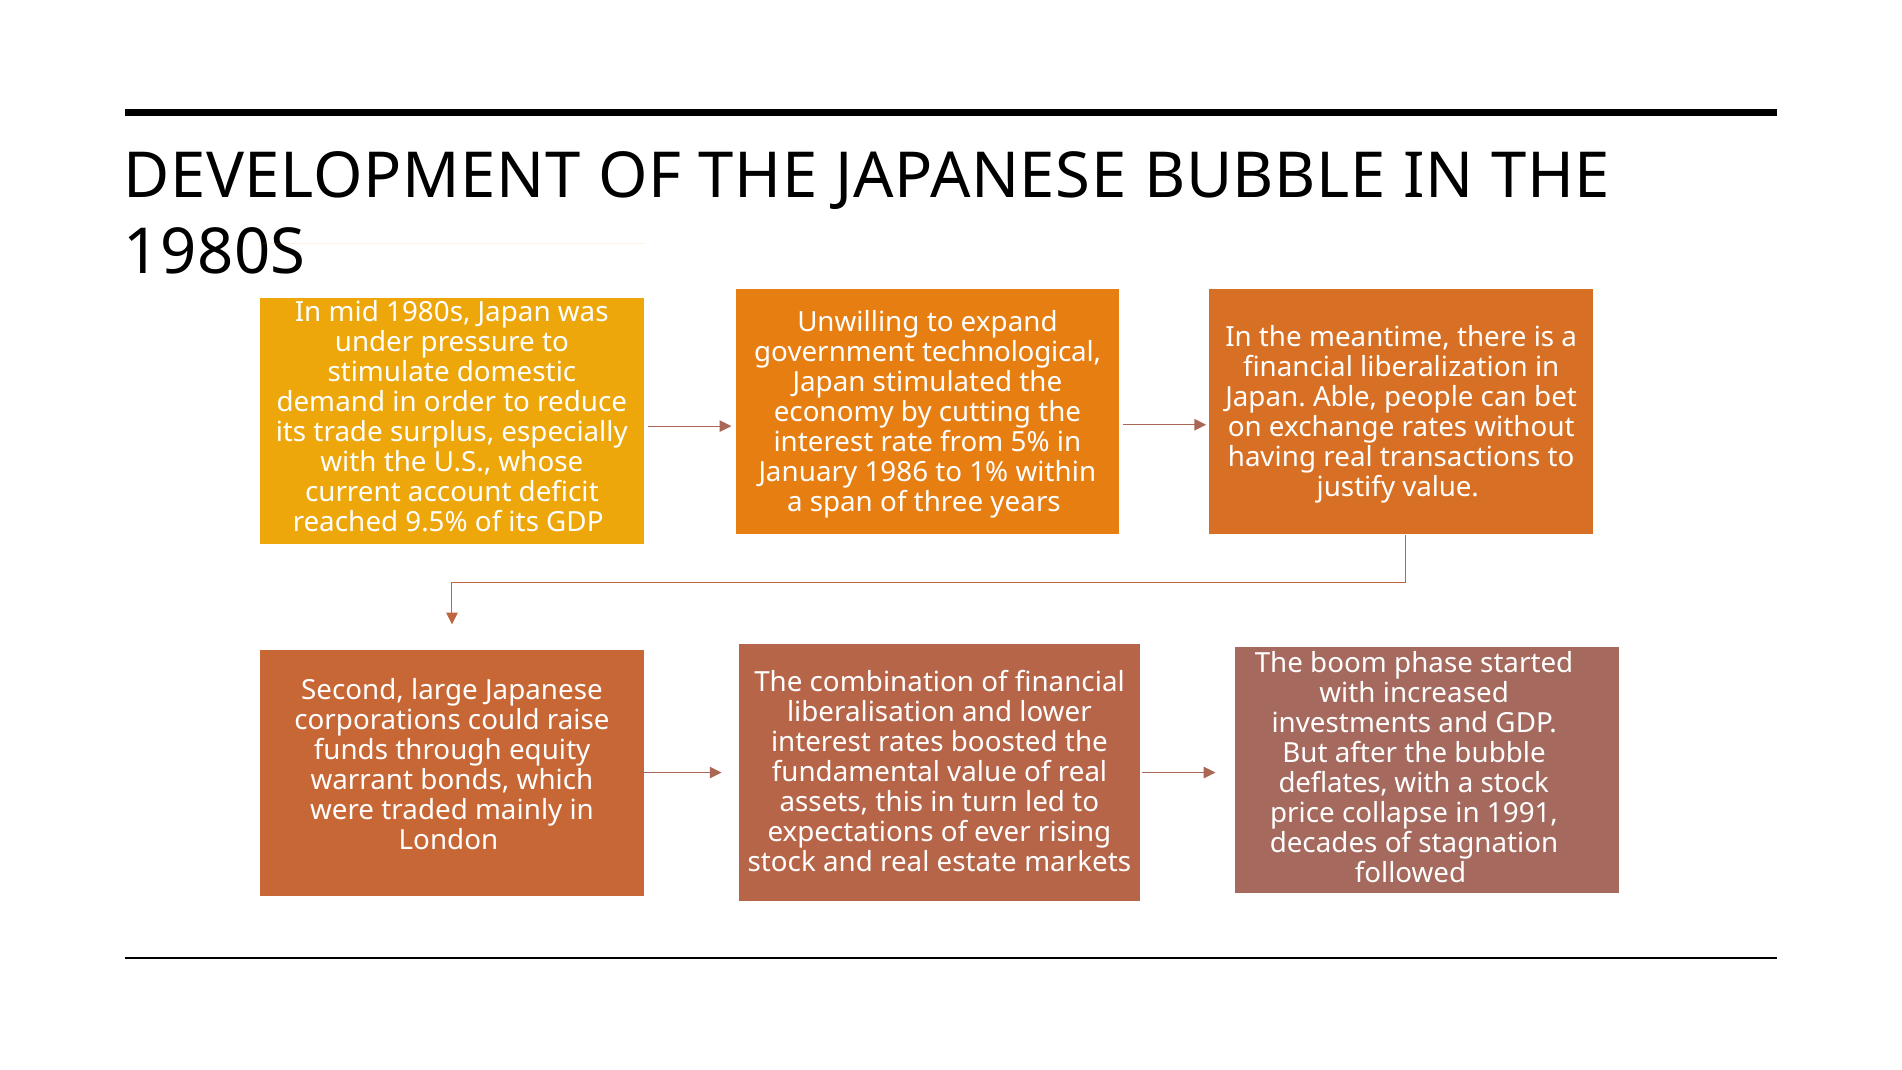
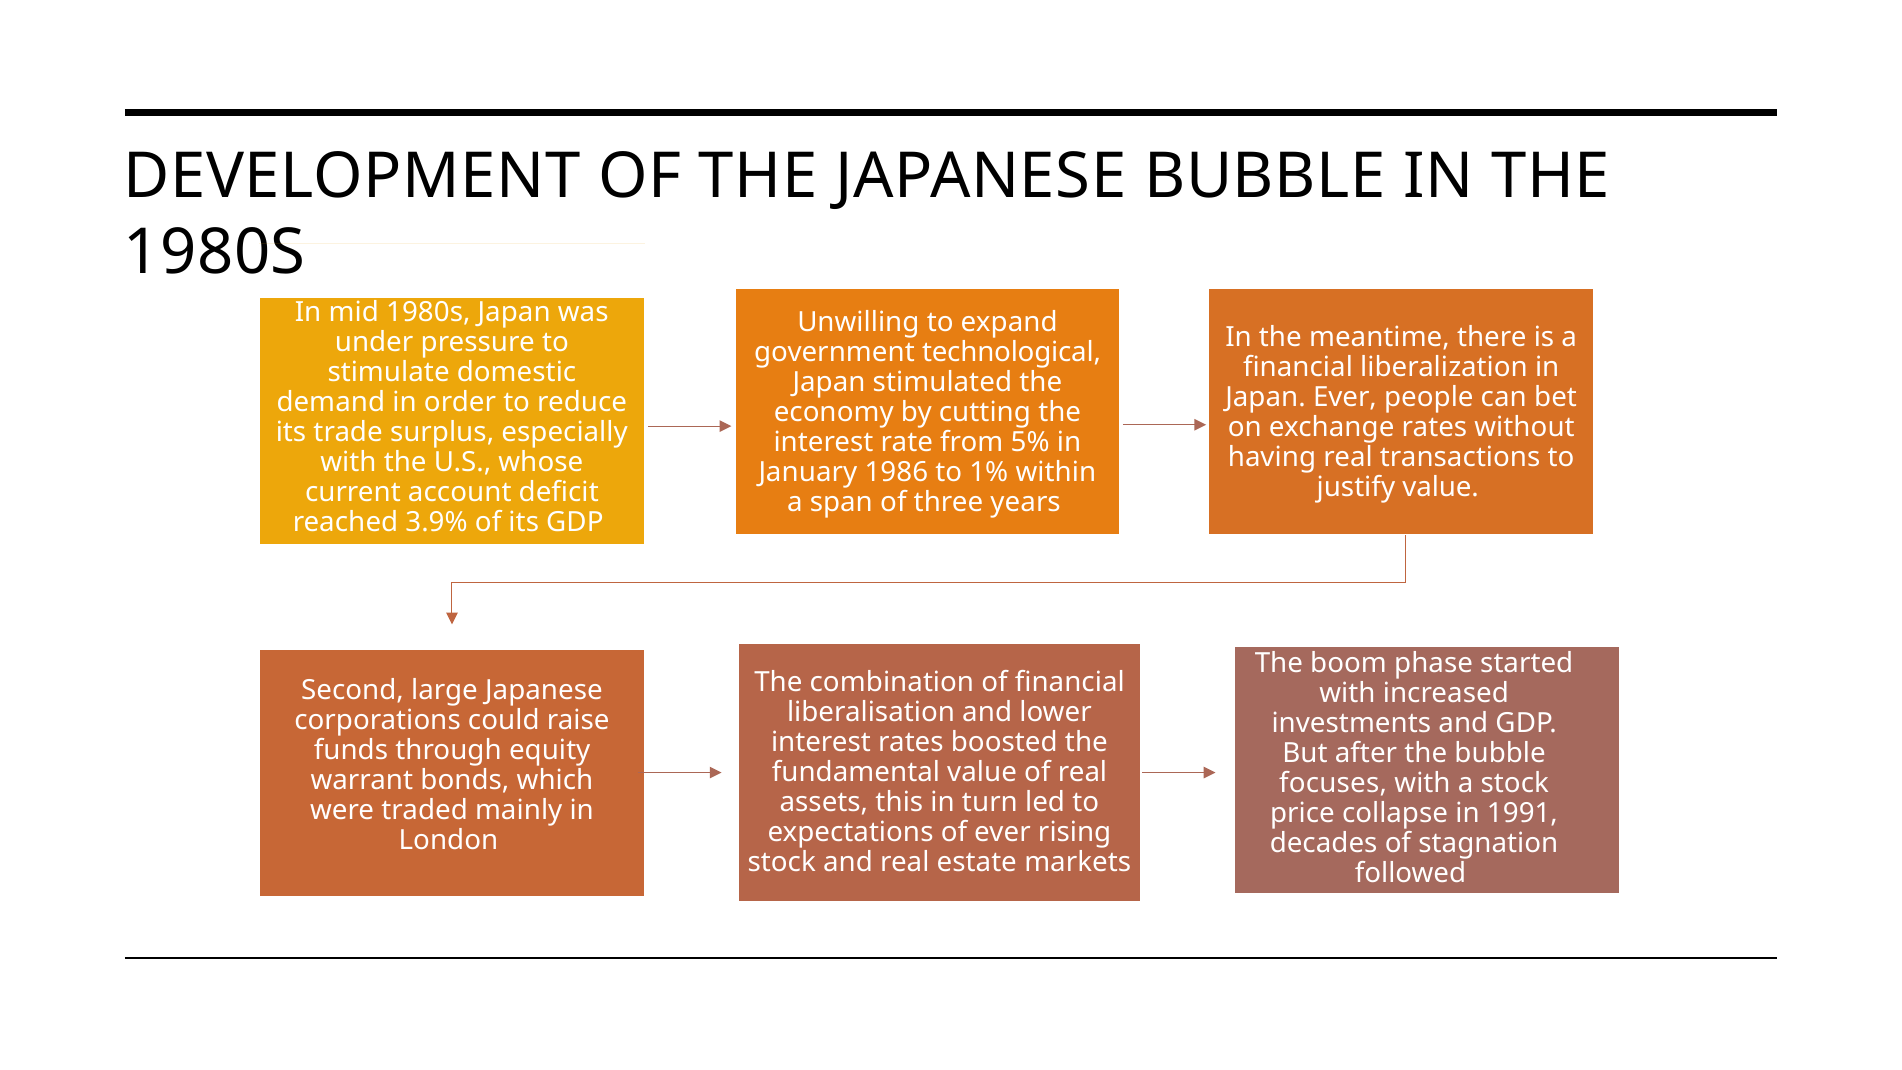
Japan Able: Able -> Ever (1345, 398)
9.5%: 9.5% -> 3.9% (437, 522)
deflates: deflates -> focuses (1333, 784)
